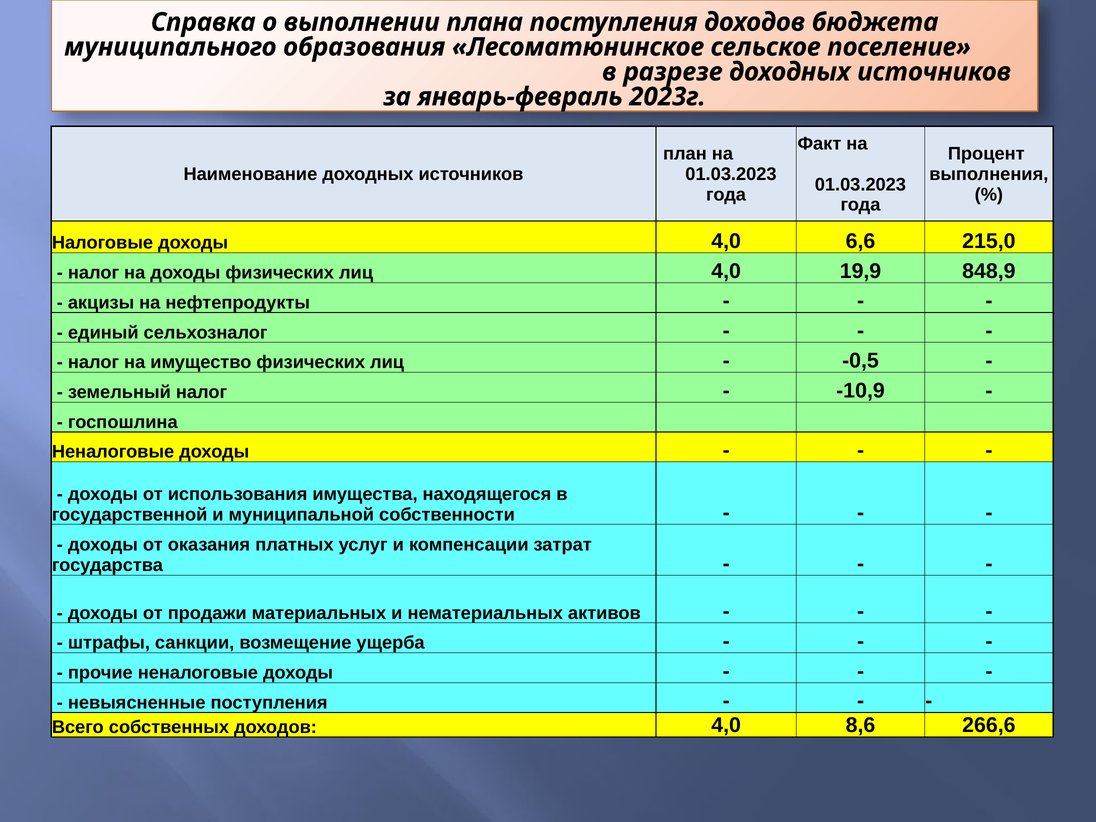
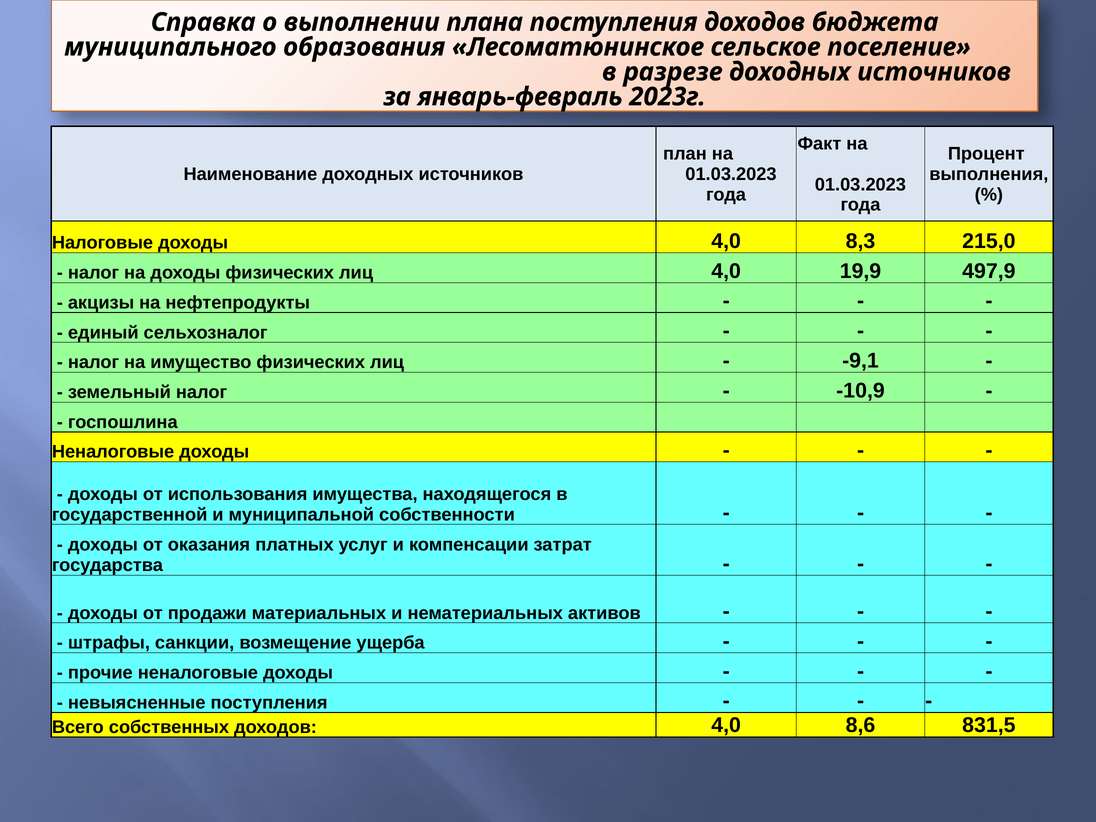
6,6: 6,6 -> 8,3 (860, 241)
848,9: 848,9 -> 497,9 (989, 271)
-0,5: -0,5 -> -9,1 (860, 361)
266,6: 266,6 -> 831,5 (989, 725)
